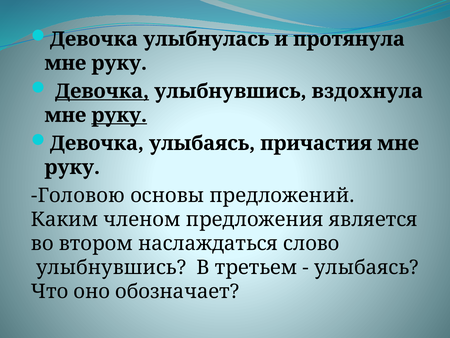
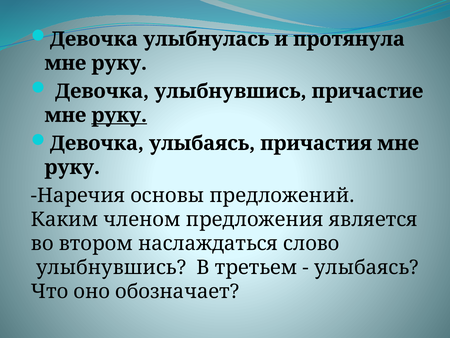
Девочка underline: present -> none (102, 91)
вздохнула: вздохнула -> причастие (367, 91)
Головою: Головою -> Наречия (78, 195)
